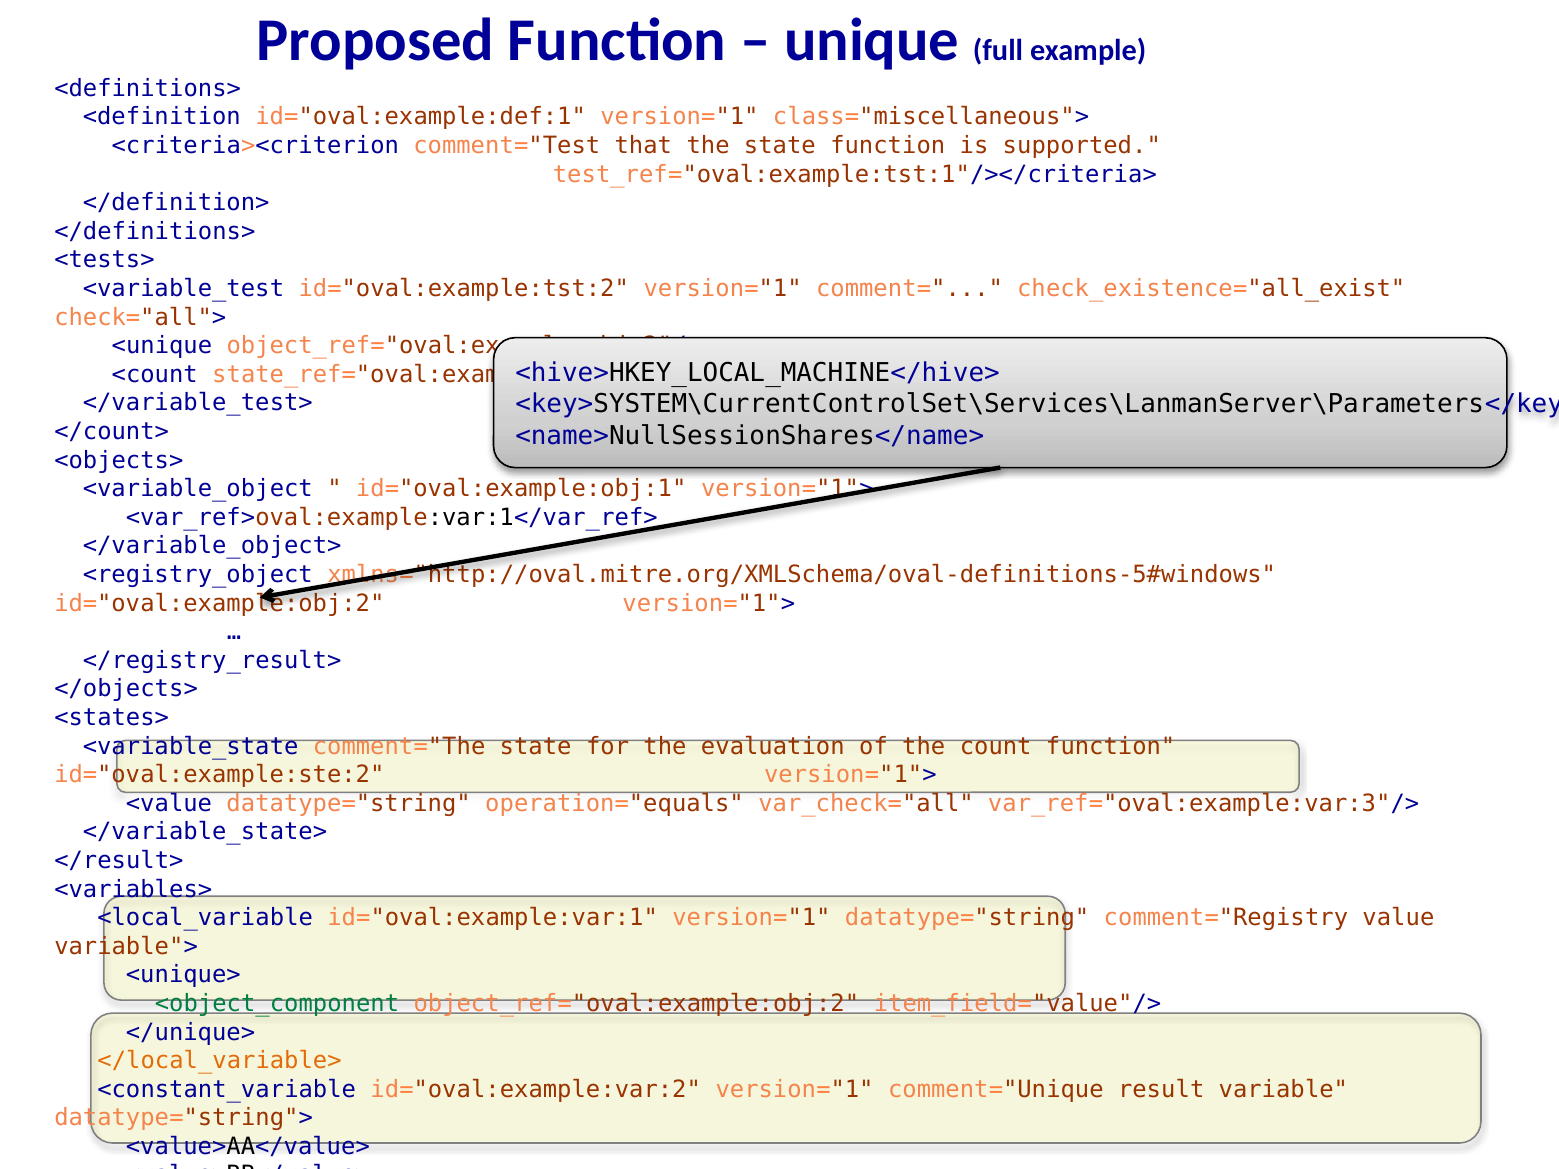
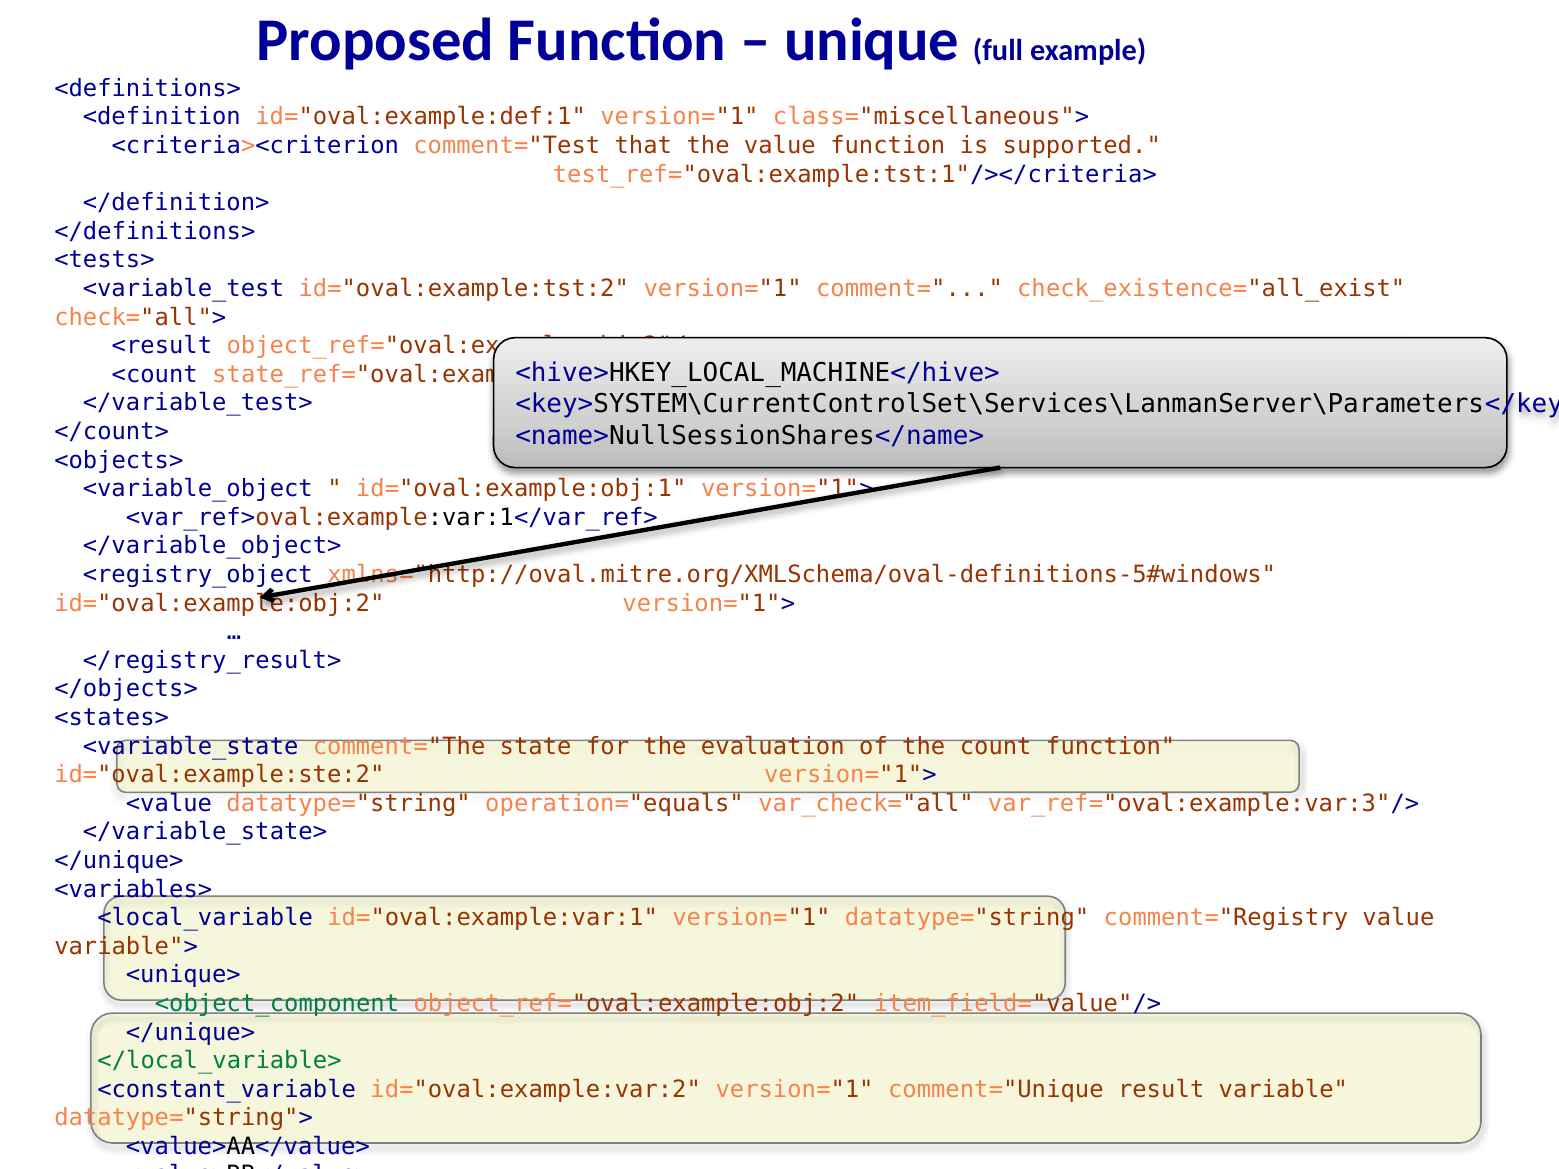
the state: state -> value (780, 146)
<unique: <unique -> <result (162, 346)
</result>: </result> -> </unique> (119, 861)
</local_variable> colour: orange -> green (220, 1061)
